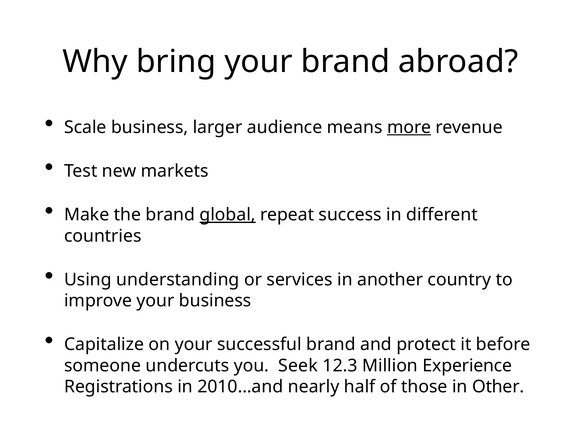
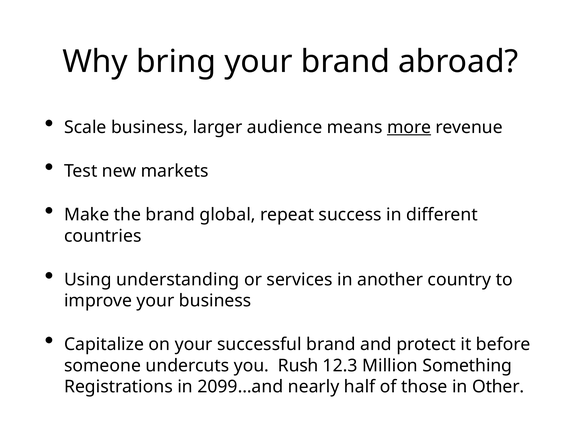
global underline: present -> none (228, 215)
Seek: Seek -> Rush (298, 366)
Experience: Experience -> Something (467, 366)
2010…and: 2010…and -> 2099…and (240, 387)
